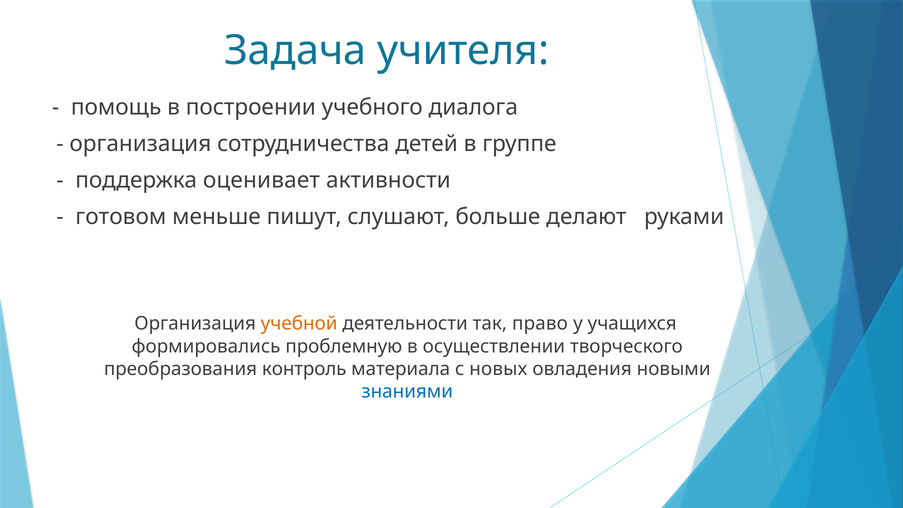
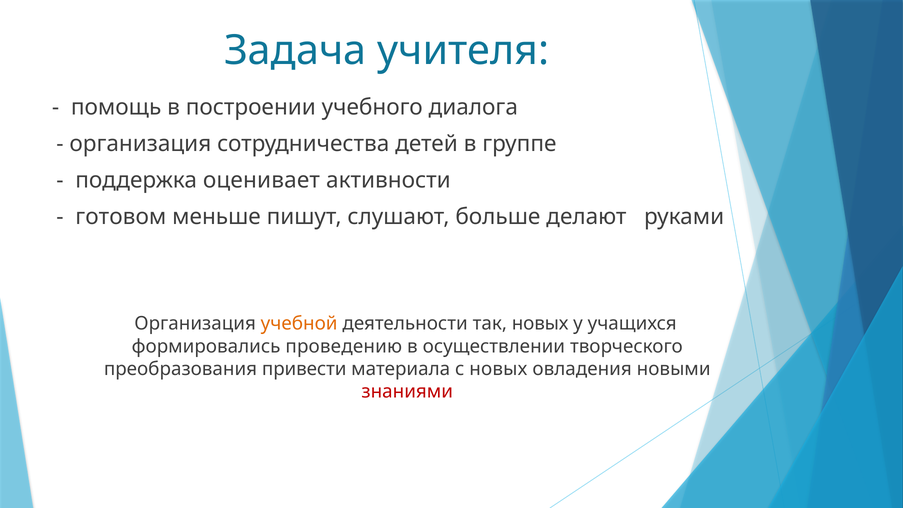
так право: право -> новых (540, 324)
проблемную: проблемную -> проведению (344, 346)
контроль: контроль -> привести (304, 369)
знаниями colour: blue -> red (407, 391)
